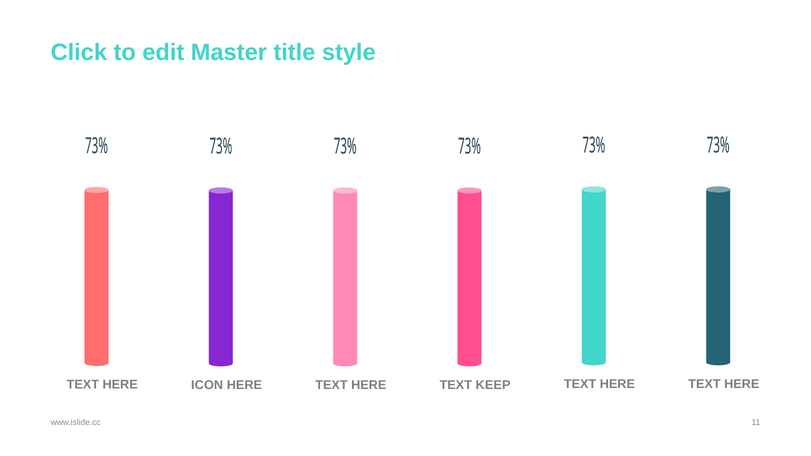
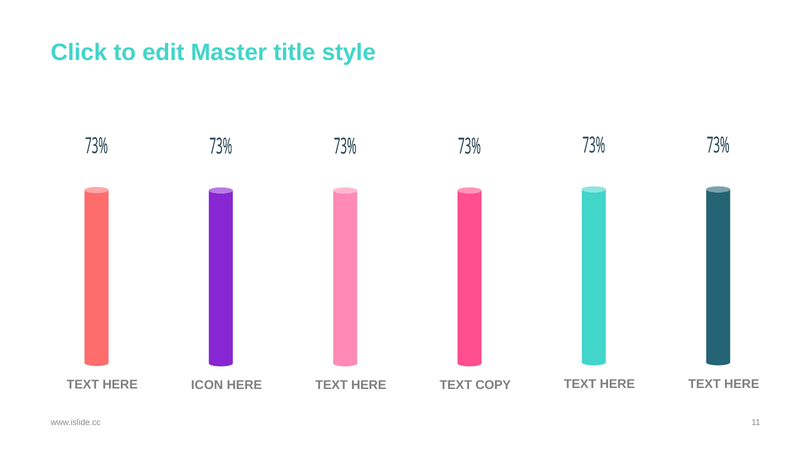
KEEP: KEEP -> COPY (493, 385)
